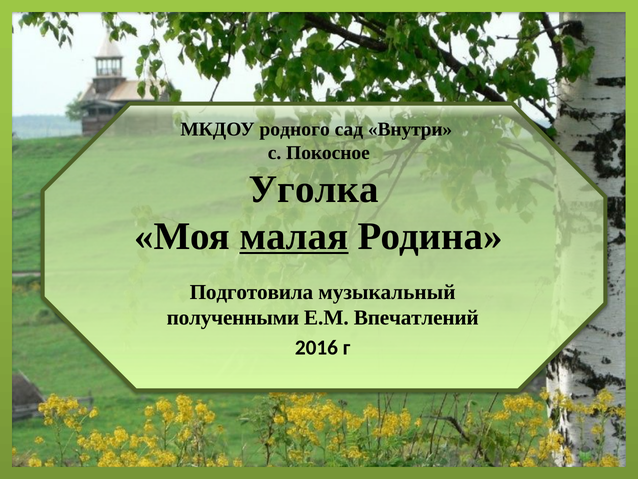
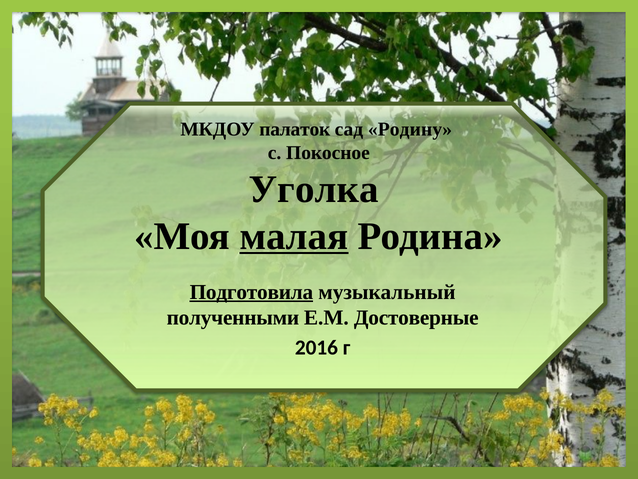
родного: родного -> палаток (295, 129)
Внутри: Внутри -> Родину (410, 129)
Подготовила underline: none -> present (251, 292)
Впечатлений: Впечатлений -> Достоверные (416, 317)
